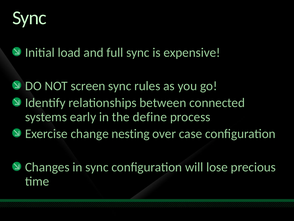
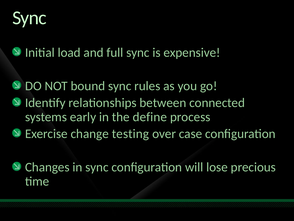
screen: screen -> bound (88, 86)
nesting: nesting -> testing (130, 133)
